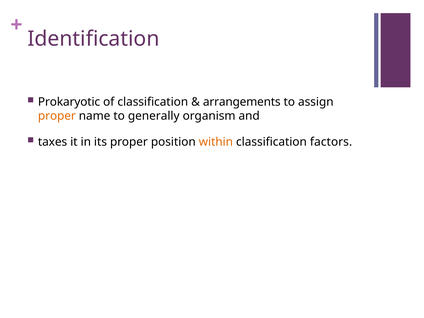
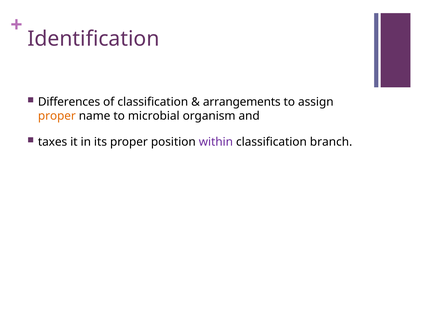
Prokaryotic: Prokaryotic -> Differences (69, 102)
generally: generally -> microbial (154, 116)
within colour: orange -> purple (216, 142)
factors: factors -> branch (331, 142)
